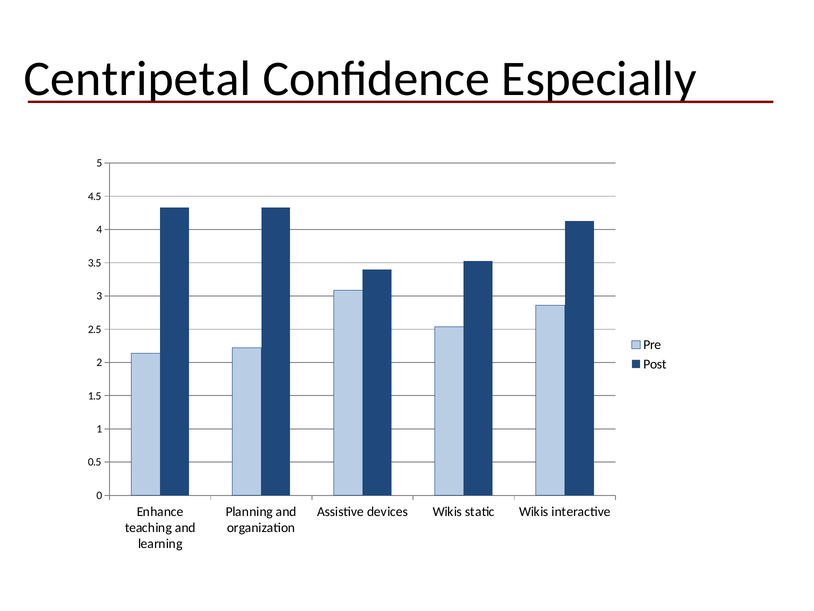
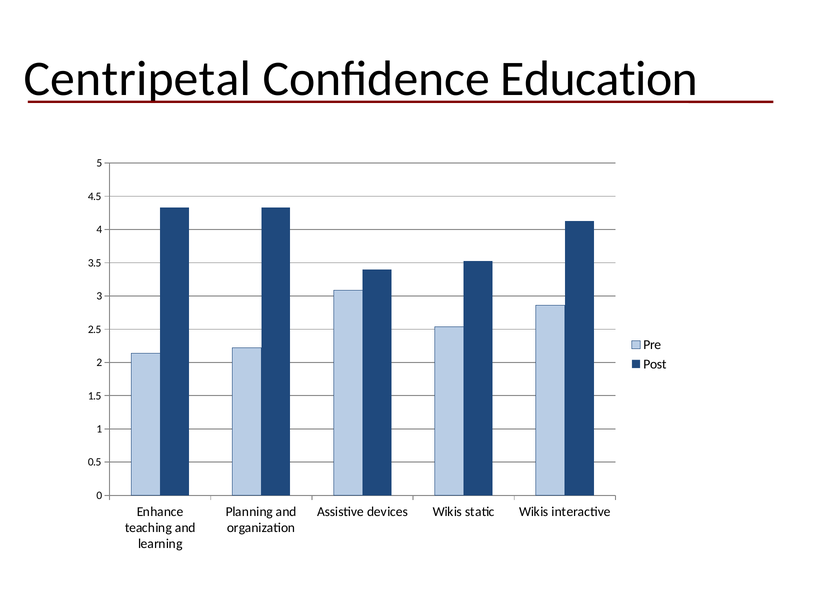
Especially: Especially -> Education (599, 79)
